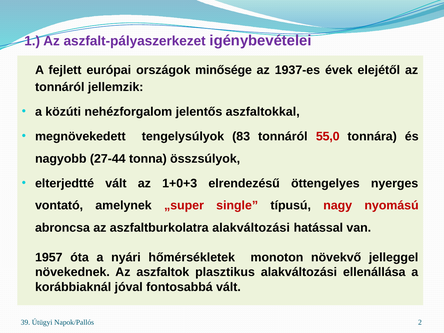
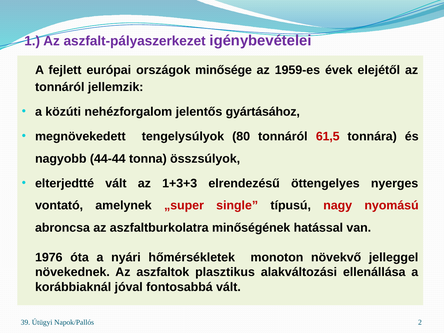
1937-es: 1937-es -> 1959-es (297, 70)
aszfaltokkal: aszfaltokkal -> gyártásához (263, 112)
83: 83 -> 80 (241, 136)
55,0: 55,0 -> 61,5 (328, 136)
27-44: 27-44 -> 44-44 (108, 159)
1+0+3: 1+0+3 -> 1+3+3 (180, 183)
aszfaltburkolatra alakváltozási: alakváltozási -> minőségének (251, 228)
1957: 1957 -> 1976 (49, 257)
